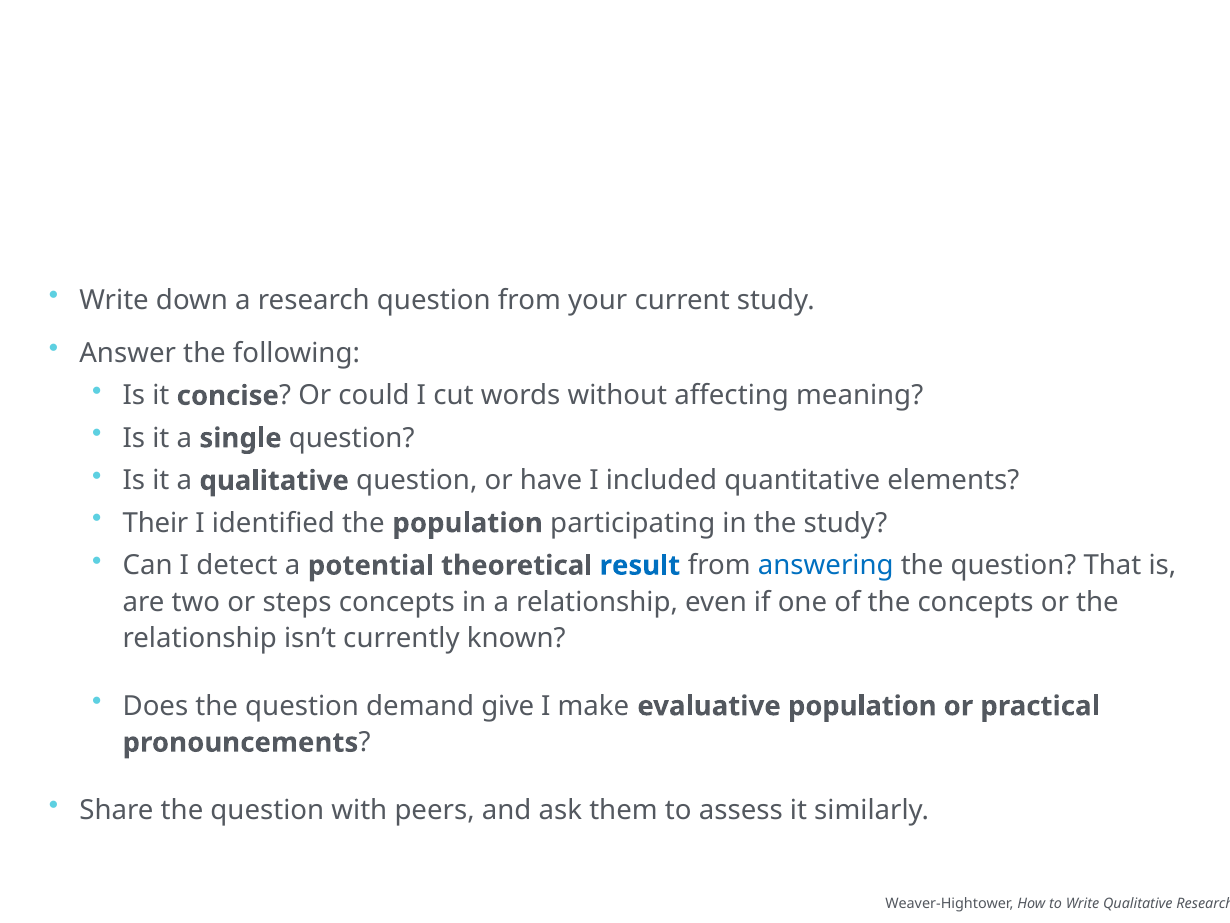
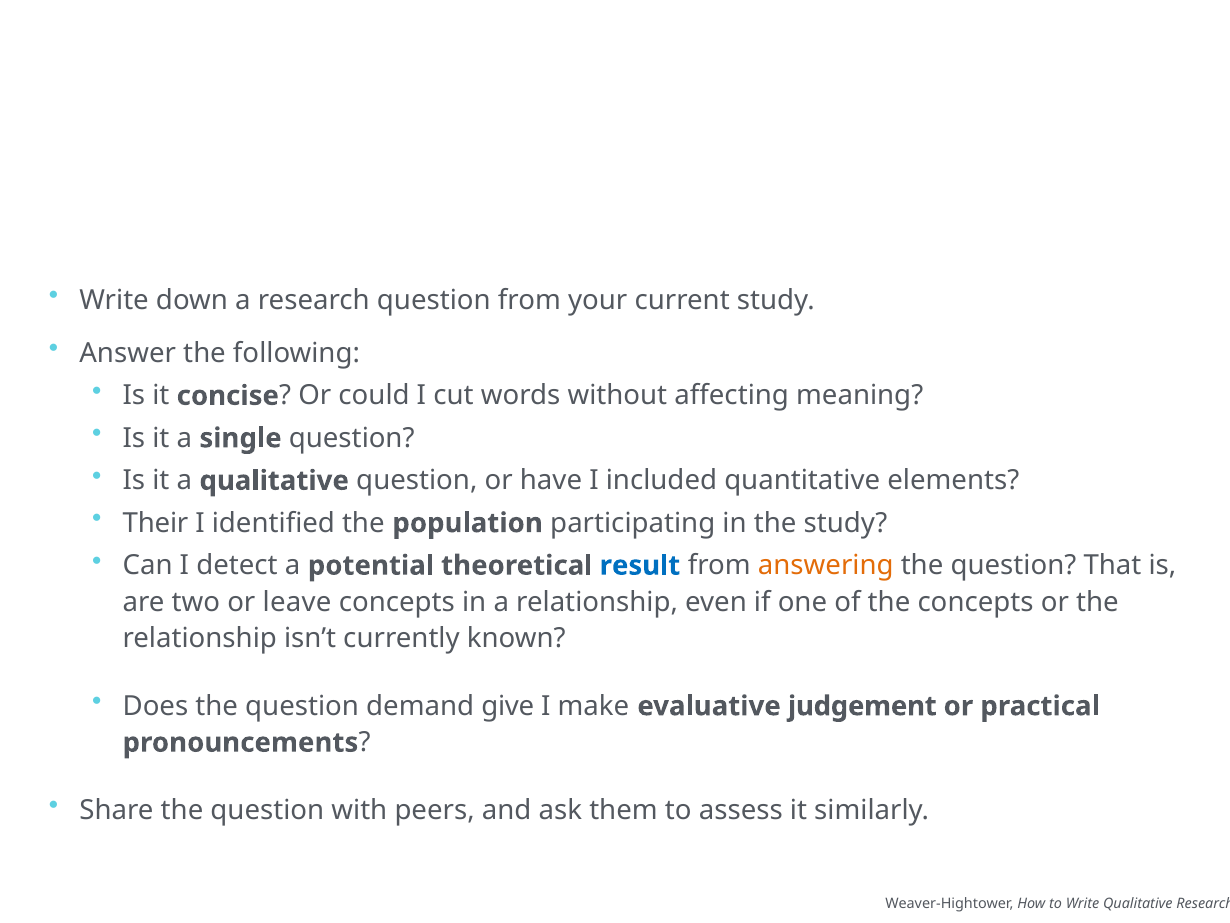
answering colour: blue -> orange (826, 565)
steps: steps -> leave (297, 602)
evaluative population: population -> judgement (862, 706)
